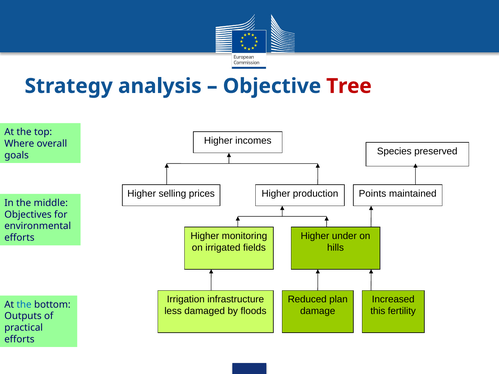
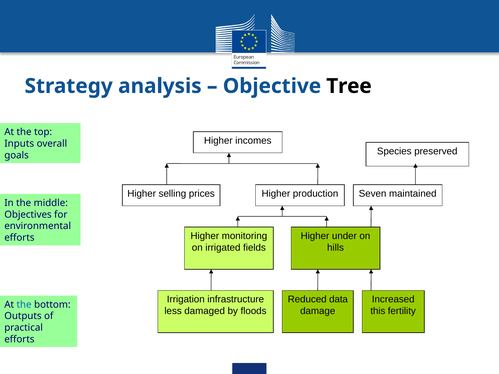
Tree colour: red -> black (349, 86)
Where: Where -> Inputs (19, 144)
Points: Points -> Seven (373, 194)
plan: plan -> data (339, 300)
